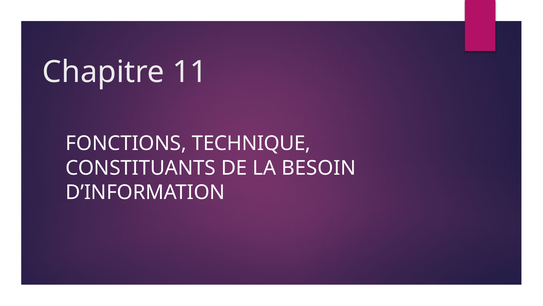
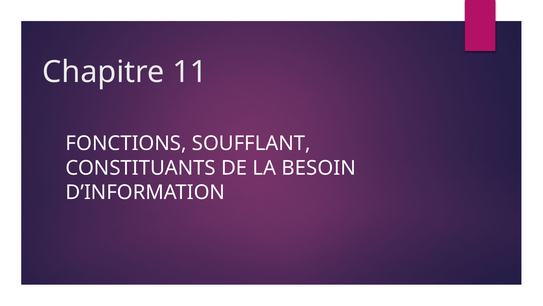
TECHNIQUE: TECHNIQUE -> SOUFFLANT (251, 143)
